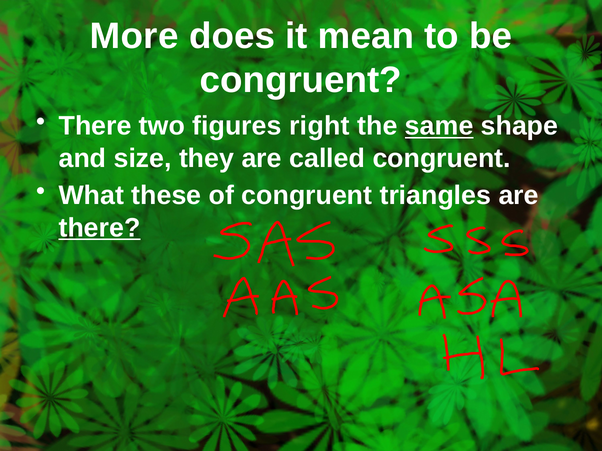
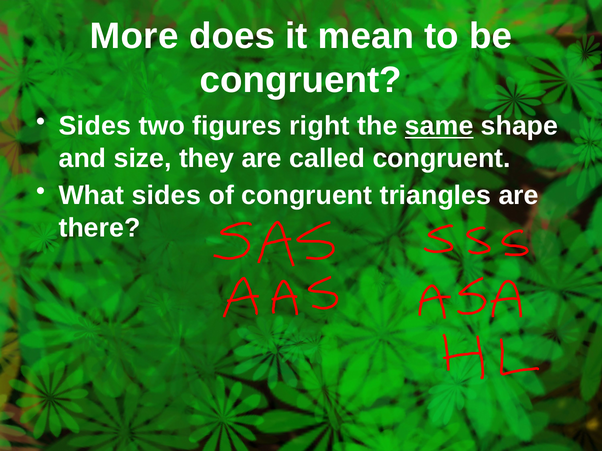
There: There -> Sides (95, 126)
What these: these -> sides (166, 196)
there underline: present -> none (100, 228)
